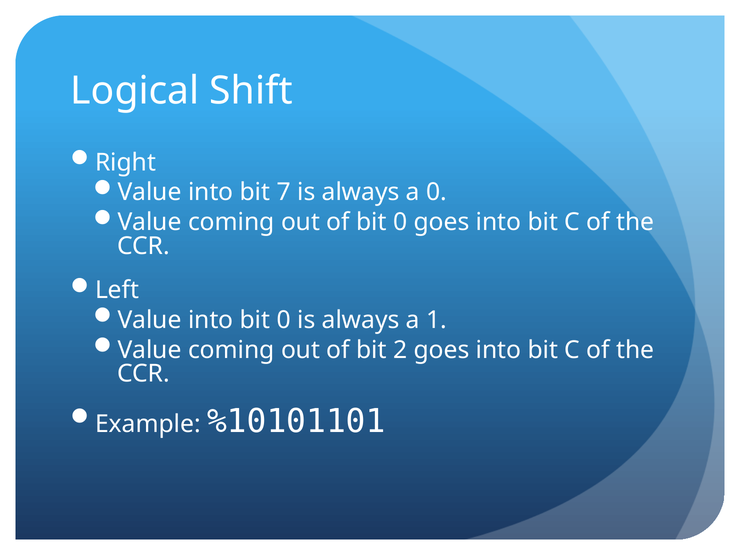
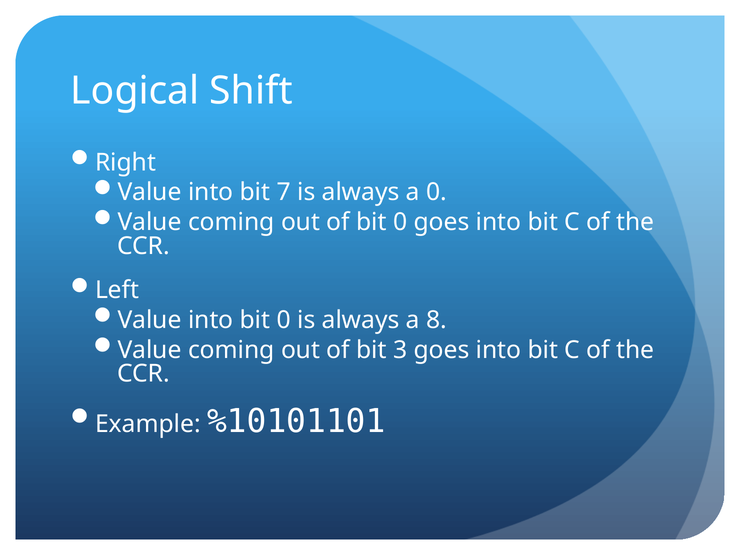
1: 1 -> 8 (437, 320)
2: 2 -> 3 (400, 350)
